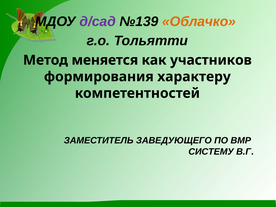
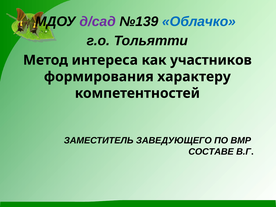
Облачко colour: orange -> blue (199, 21)
меняется: меняется -> интереса (105, 60)
СИСТЕМУ: СИСТЕМУ -> СОСТАВЕ (211, 152)
